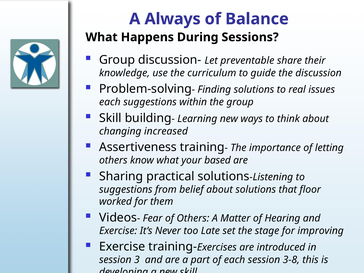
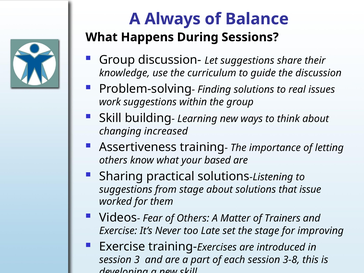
Let preventable: preventable -> suggestions (247, 60)
each: each -> work (110, 102)
from belief: belief -> stage (191, 190)
floor: floor -> issue (310, 190)
Hearing: Hearing -> Trainers (282, 218)
